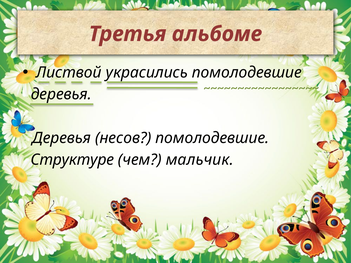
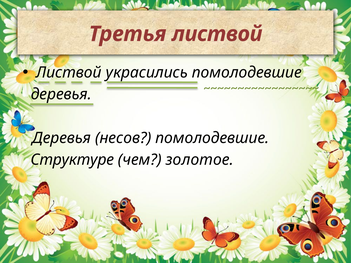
Третья альбоме: альбоме -> листвой (217, 34)
мальчик: мальчик -> золотое (200, 160)
